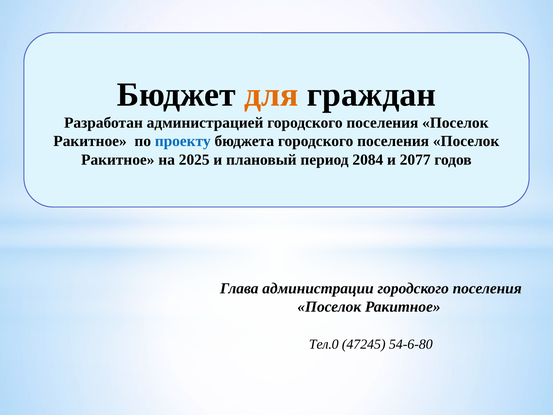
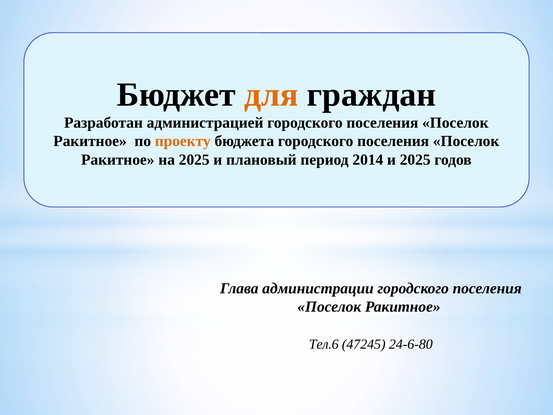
проекту colour: blue -> orange (183, 141)
2084: 2084 -> 2014 (368, 160)
и 2077: 2077 -> 2025 (415, 160)
Тел.0: Тел.0 -> Тел.6 (324, 344)
54-6-80: 54-6-80 -> 24-6-80 (411, 344)
